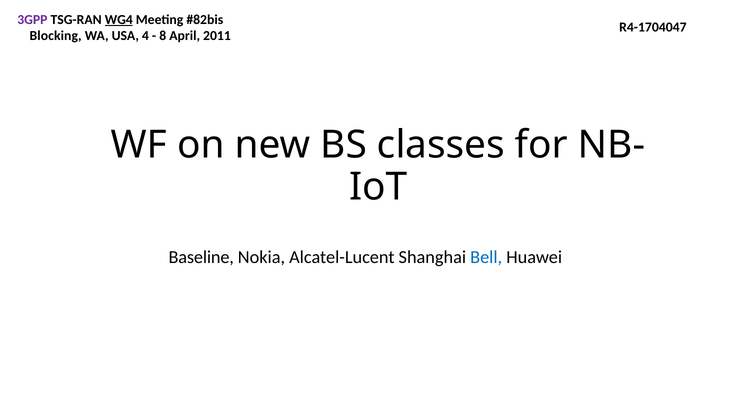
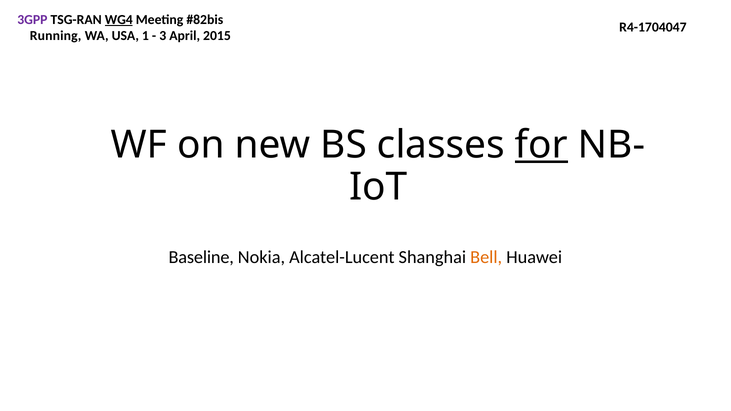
Blocking: Blocking -> Running (56, 36)
4: 4 -> 1 (145, 36)
8: 8 -> 3 (163, 36)
2011: 2011 -> 2015 (217, 36)
for underline: none -> present (541, 145)
Bell colour: blue -> orange (486, 258)
